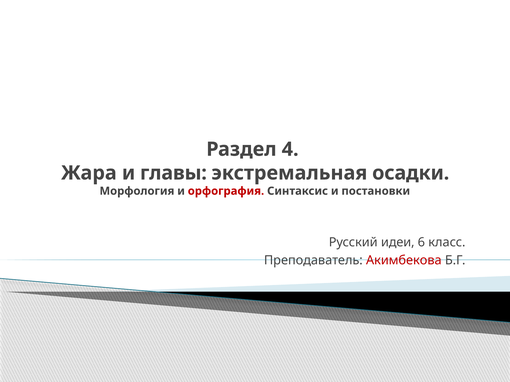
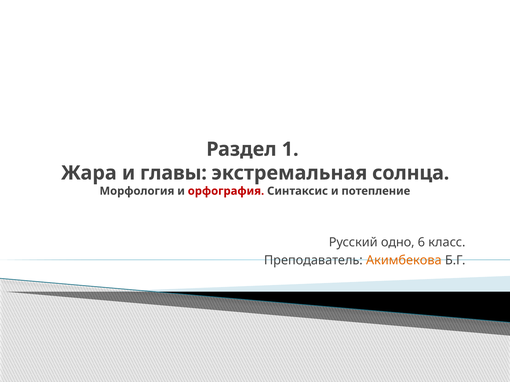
4: 4 -> 1 (290, 149)
осадки: осадки -> солнца (411, 173)
постановки: постановки -> потепление (376, 191)
идеи: идеи -> одно (398, 242)
Акимбекова colour: red -> orange (404, 261)
